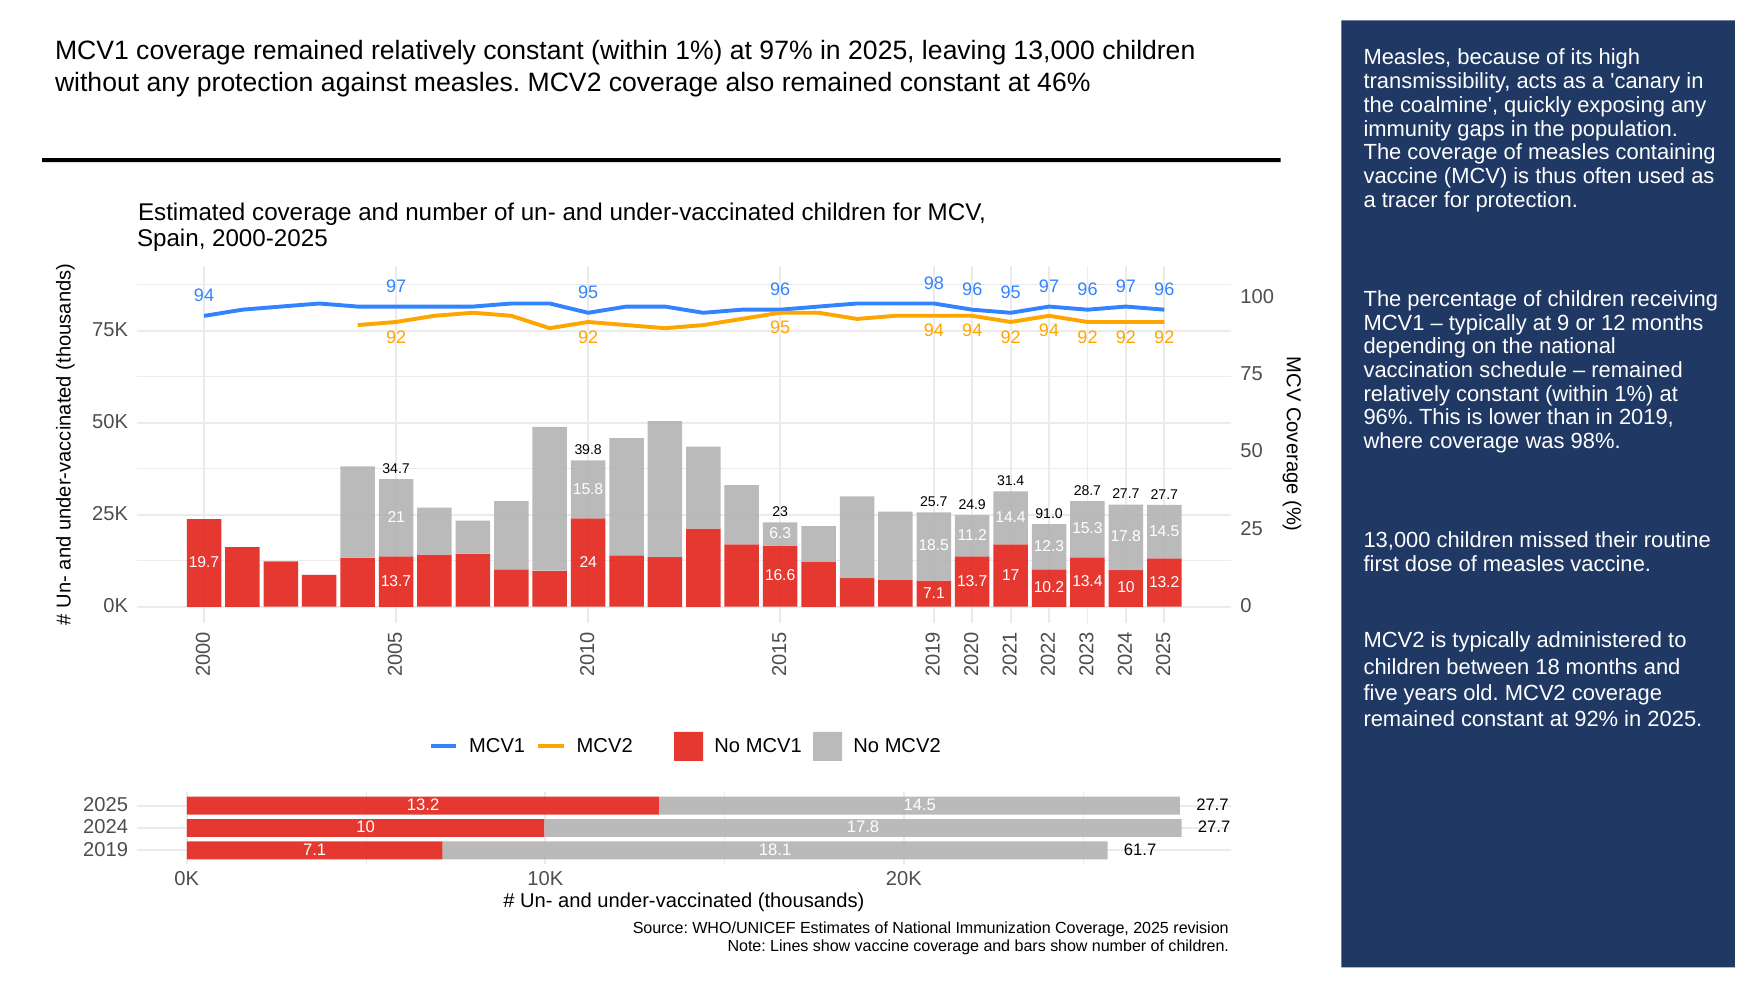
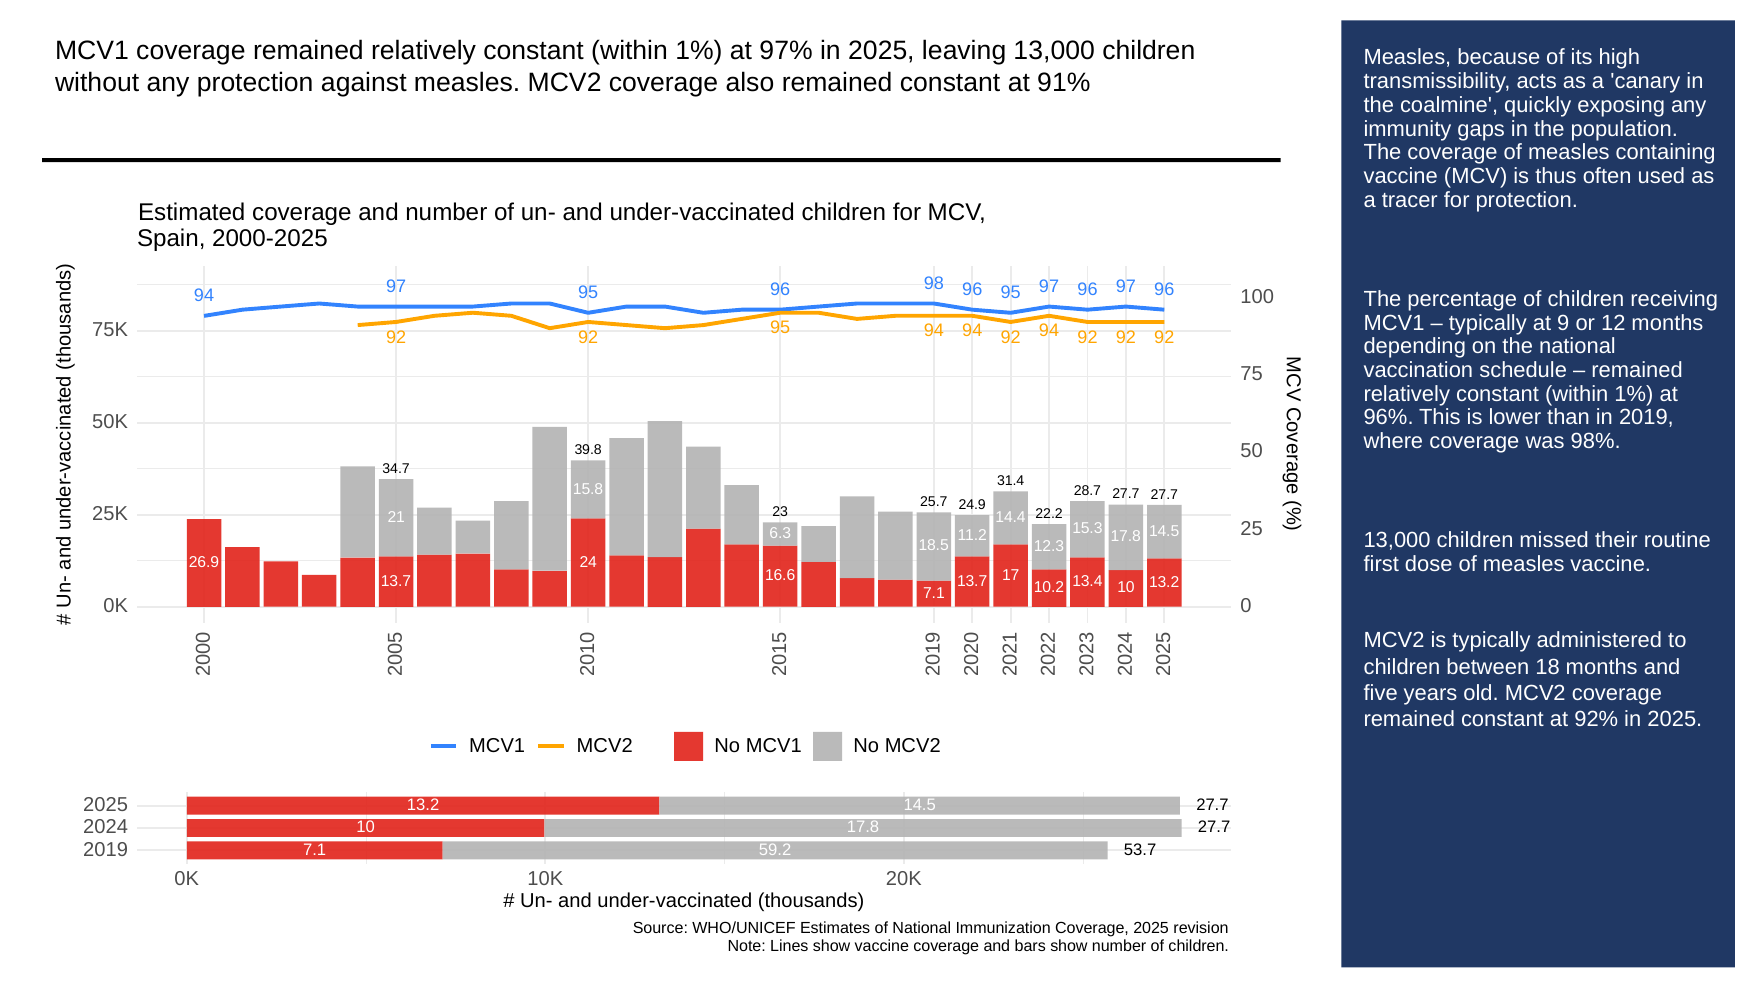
46%: 46% -> 91% (1064, 82)
91.0: 91.0 -> 22.2 (1049, 514)
19.7: 19.7 -> 26.9 (204, 562)
18.1: 18.1 -> 59.2 (775, 850)
61.7: 61.7 -> 53.7 (1140, 850)
